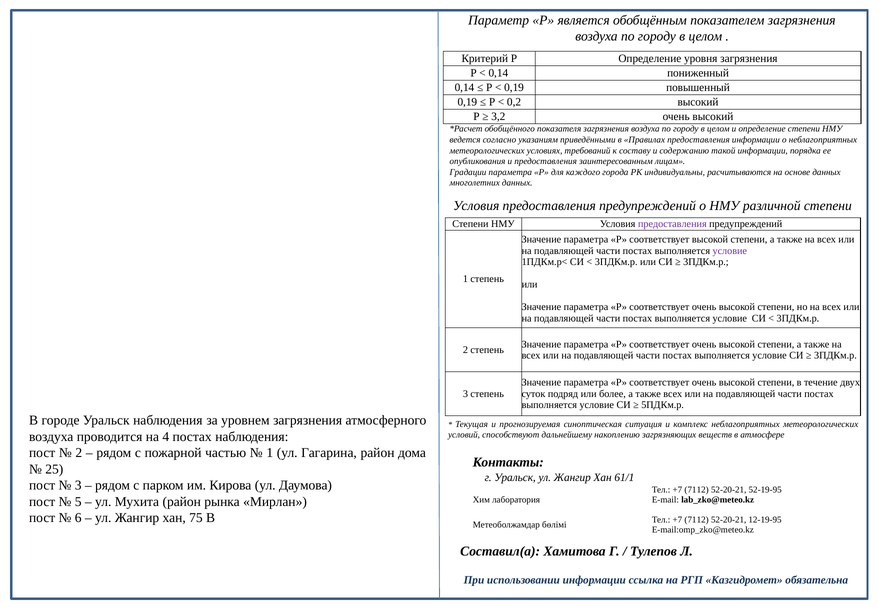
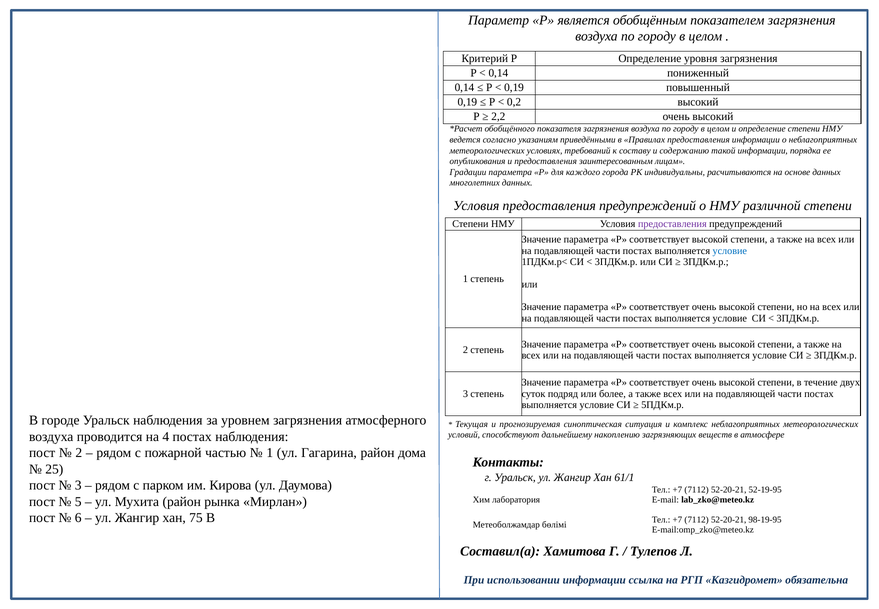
3,2: 3,2 -> 2,2 (498, 116)
условие colour: purple -> blue (730, 251)
12-19-95: 12-19-95 -> 98-19-95 (765, 519)
